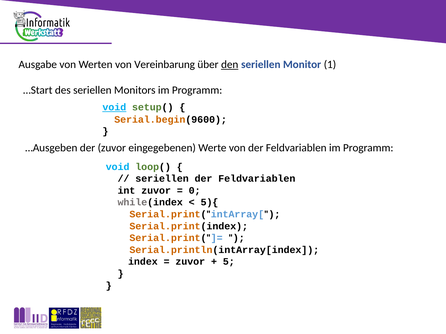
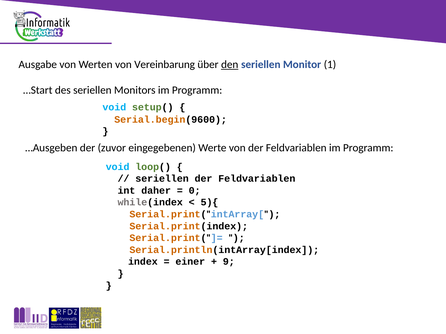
void underline: present -> none (114, 108)
int zuvor: zuvor -> daher (156, 191)
zuvor: zuvor -> einer (190, 262)
5: 5 -> 9 (229, 262)
